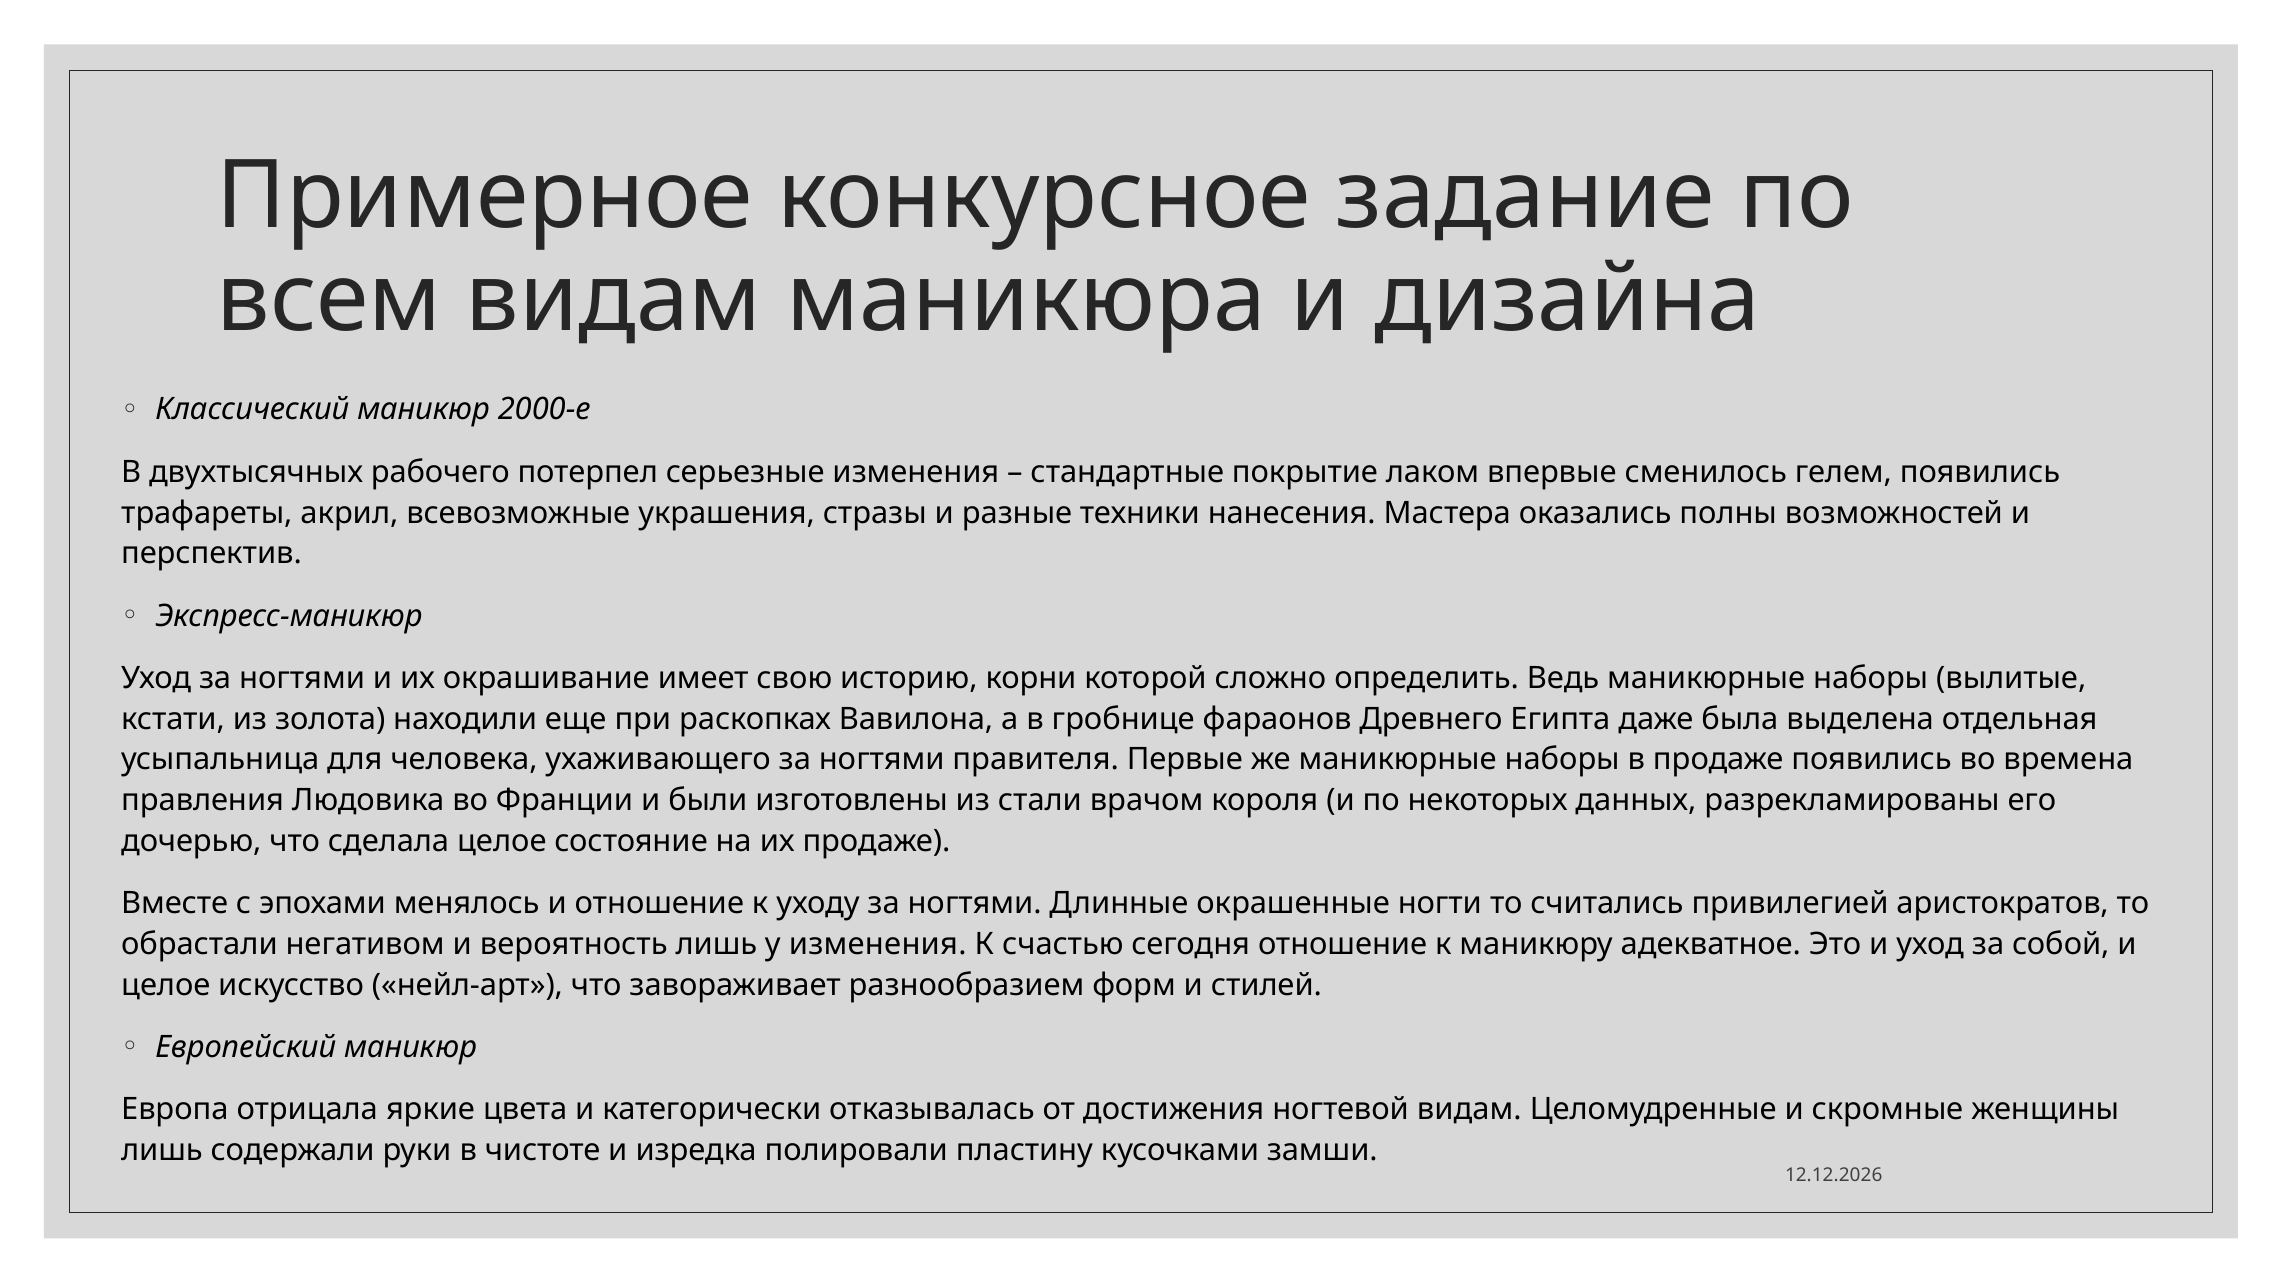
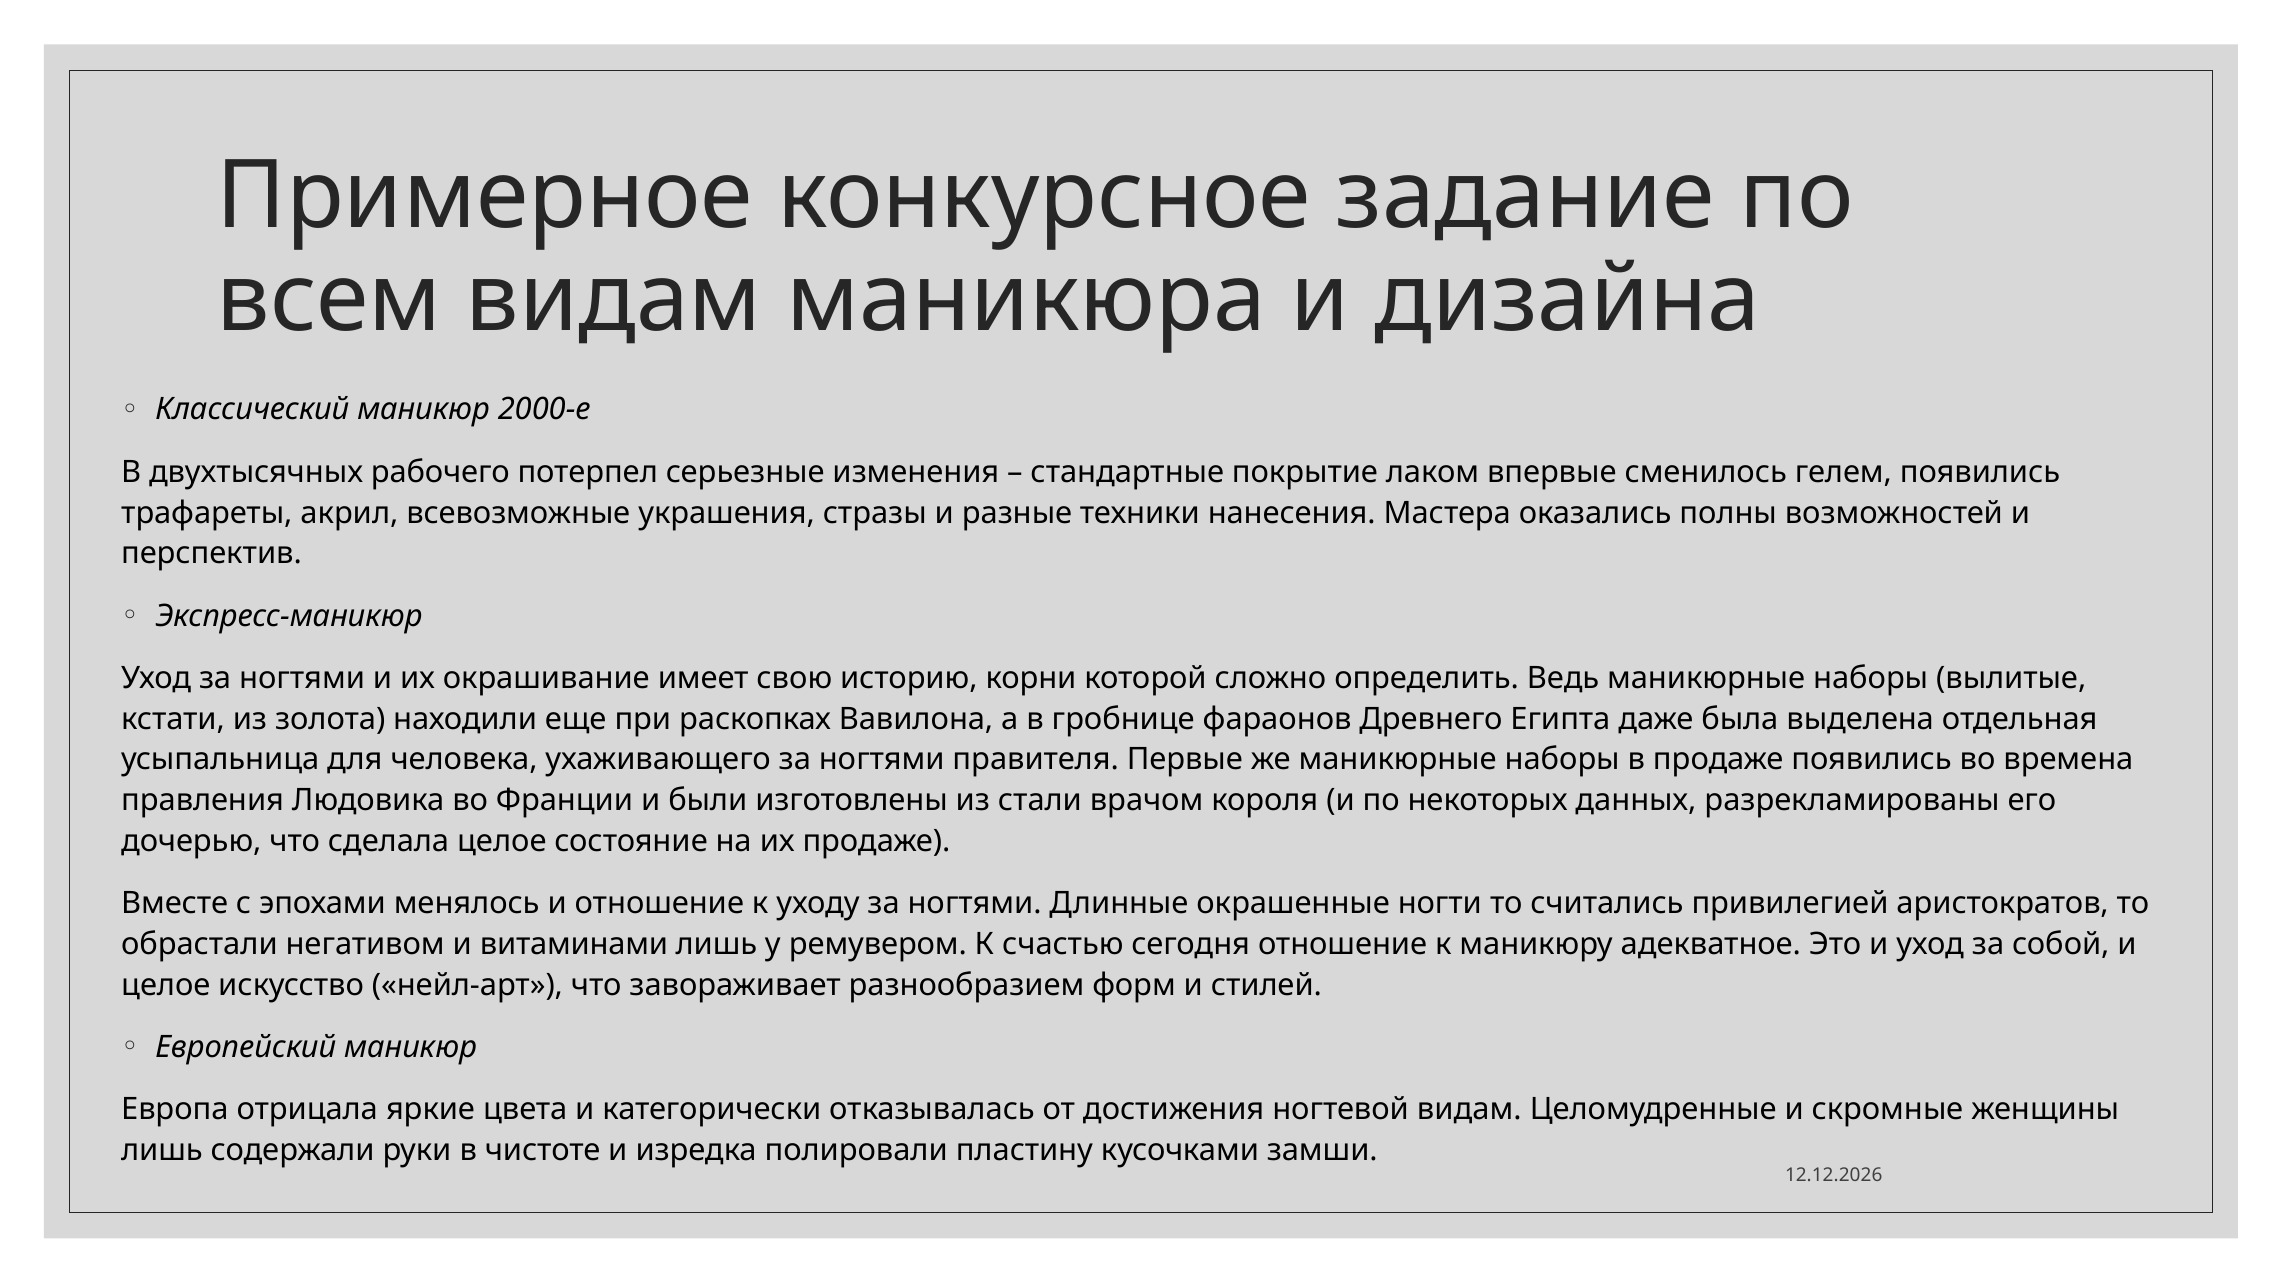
вероятность: вероятность -> витаминами (574, 945)
у изменения: изменения -> ремувером (878, 945)
